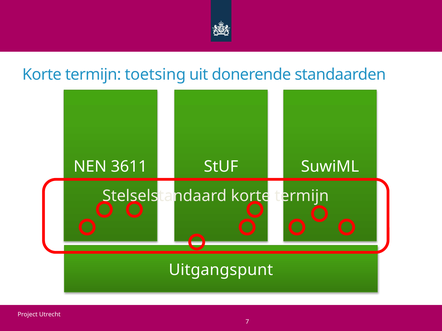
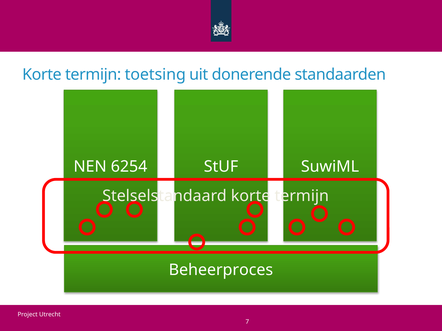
3611: 3611 -> 6254 (129, 167)
Uitgangspunt: Uitgangspunt -> Beheerproces (221, 270)
